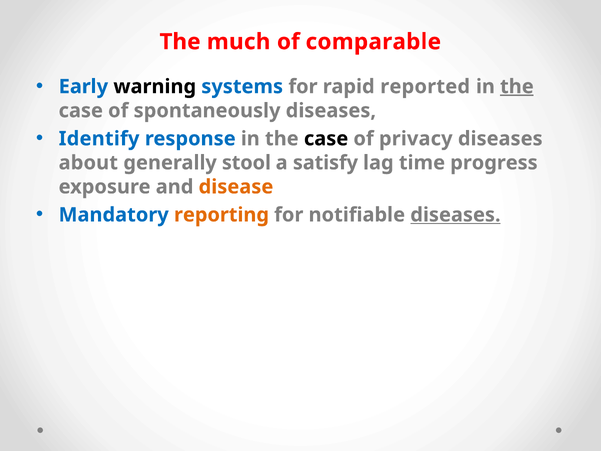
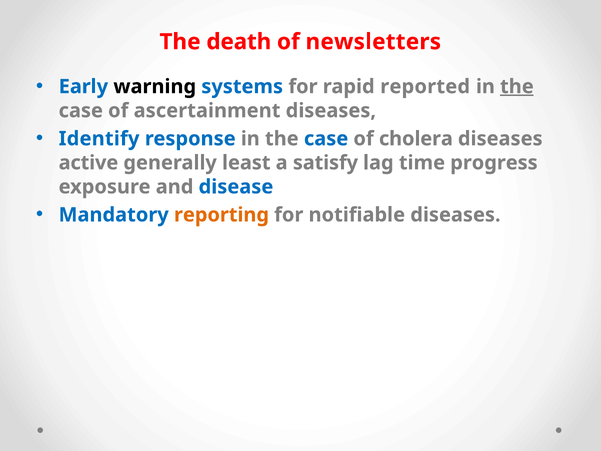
much: much -> death (239, 42)
comparable: comparable -> newsletters (373, 42)
spontaneously: spontaneously -> ascertainment (207, 111)
case colour: black -> blue (326, 139)
privacy: privacy -> cholera (416, 139)
about: about -> active (88, 163)
stool: stool -> least (246, 163)
disease colour: orange -> blue (236, 187)
diseases underline: present -> none (455, 215)
